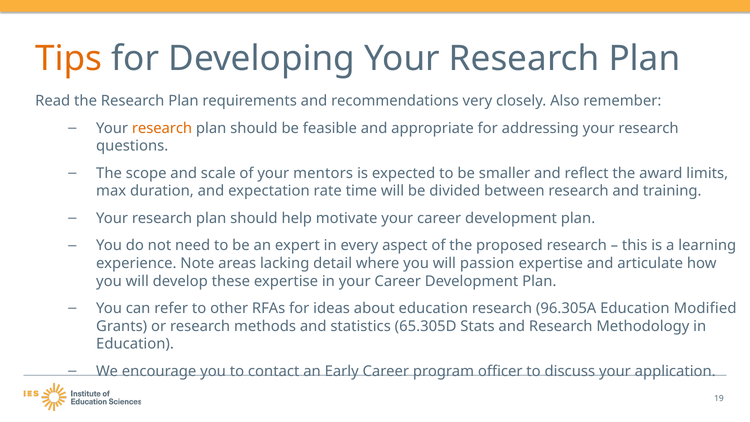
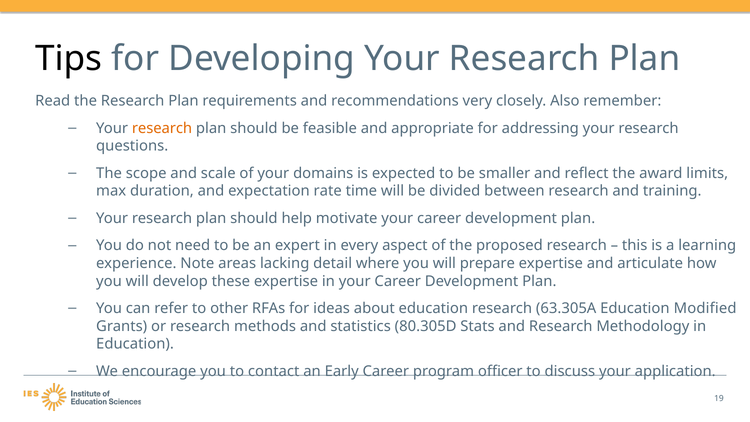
Tips colour: orange -> black (69, 59)
mentors: mentors -> domains (323, 173)
passion: passion -> prepare (487, 263)
96.305A: 96.305A -> 63.305A (566, 308)
65.305D: 65.305D -> 80.305D (426, 326)
